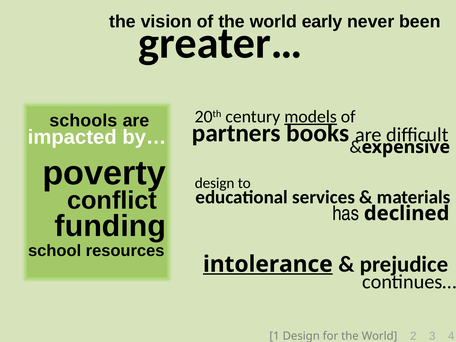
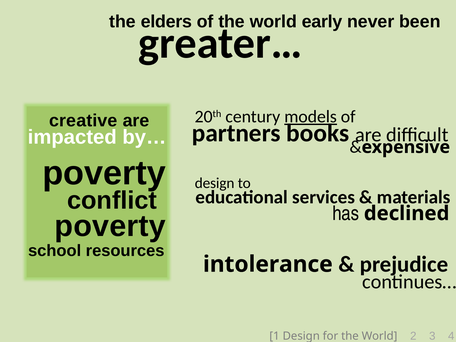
vision: vision -> elders (166, 22)
schools: schools -> creative (83, 121)
funding: funding -> poverty (110, 226)
intolerance underline: present -> none (268, 264)
